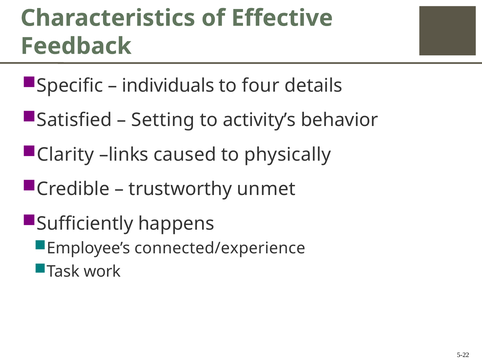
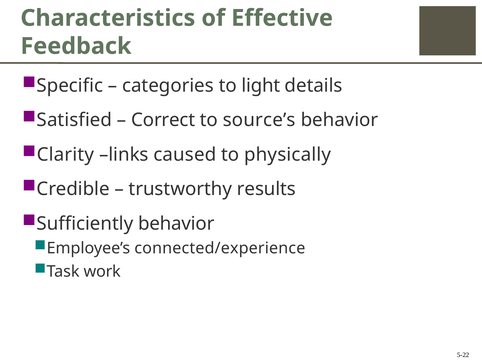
individuals: individuals -> categories (168, 86)
four: four -> light (261, 86)
Setting: Setting -> Correct (163, 120)
activity’s: activity’s -> source’s (259, 120)
unmet: unmet -> results (266, 189)
Sufficiently happens: happens -> behavior (176, 224)
